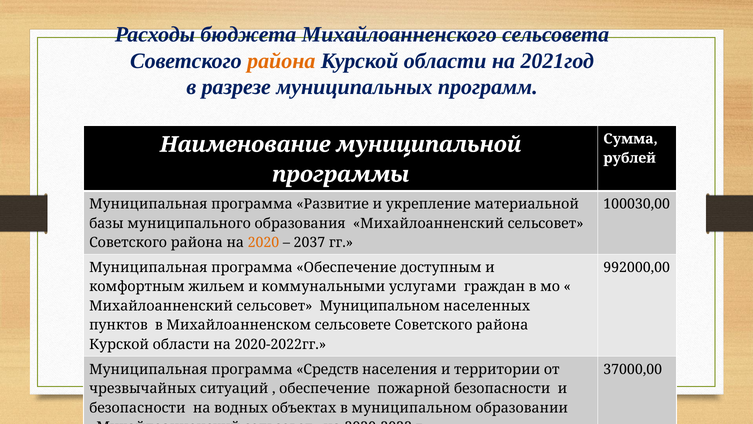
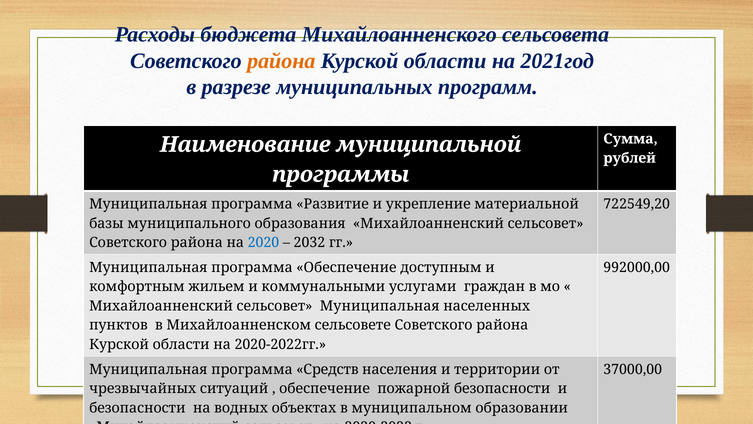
100030,00: 100030,00 -> 722549,20 (637, 204)
2020 colour: orange -> blue (263, 242)
2037: 2037 -> 2032 (309, 242)
сельсовет Муниципальном: Муниципальном -> Муниципальная (380, 306)
